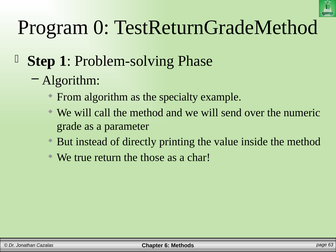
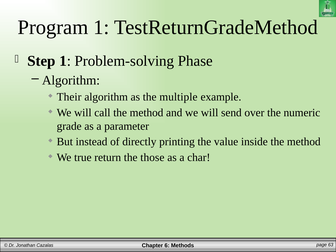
Program 0: 0 -> 1 (101, 27)
From: From -> Their (69, 97)
specialty: specialty -> multiple (178, 97)
